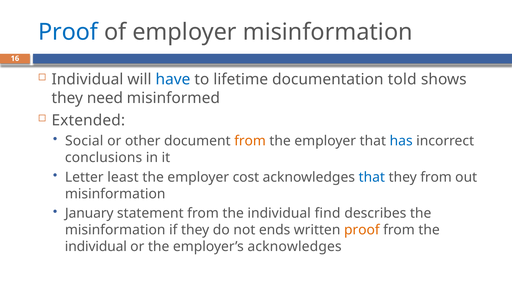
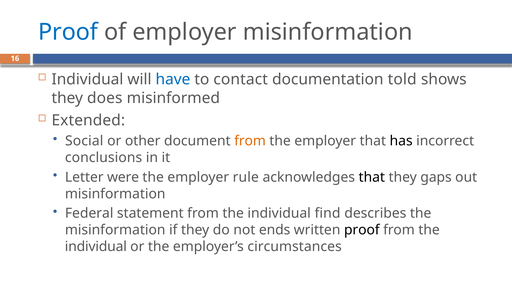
lifetime: lifetime -> contact (241, 79)
need: need -> does (105, 98)
has colour: blue -> black (401, 141)
least: least -> were (123, 177)
cost: cost -> rule (246, 177)
that colour: blue -> black (372, 177)
they from: from -> gaps (436, 177)
January: January -> Federal (89, 213)
proof colour: orange -> black (362, 230)
employer’s acknowledges: acknowledges -> circumstances (295, 247)
